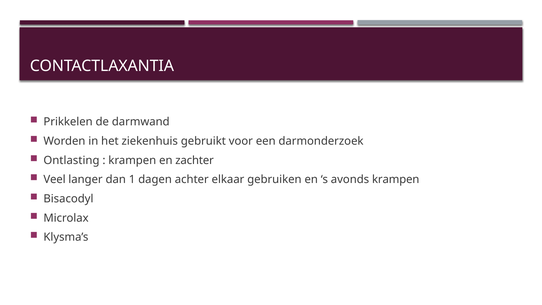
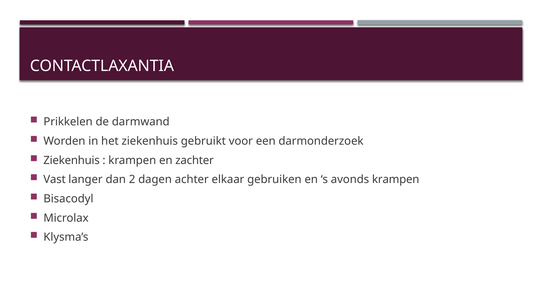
Ontlasting: Ontlasting -> Ziekenhuis (72, 160)
Veel: Veel -> Vast (55, 179)
1: 1 -> 2 (132, 179)
